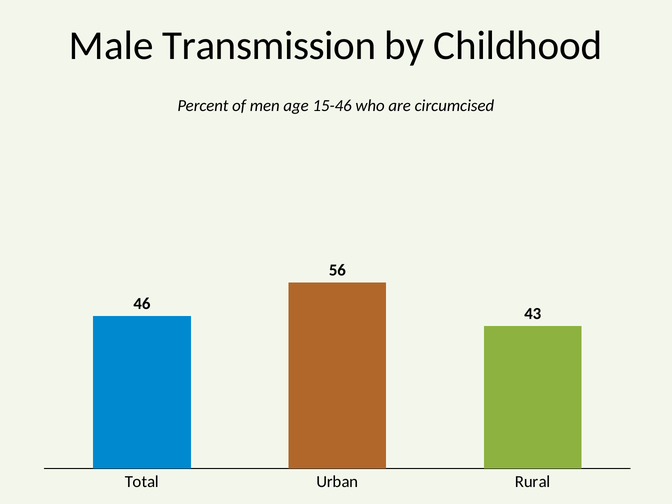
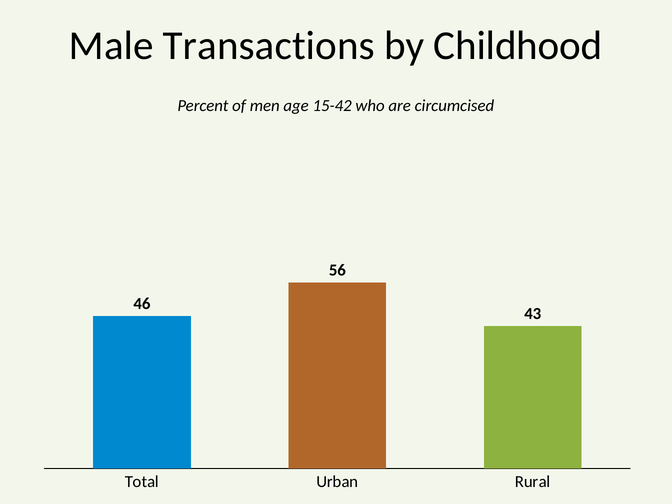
Transmission: Transmission -> Transactions (269, 46)
15-46: 15-46 -> 15-42 (332, 105)
